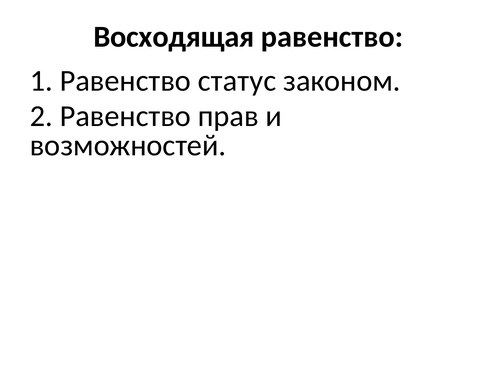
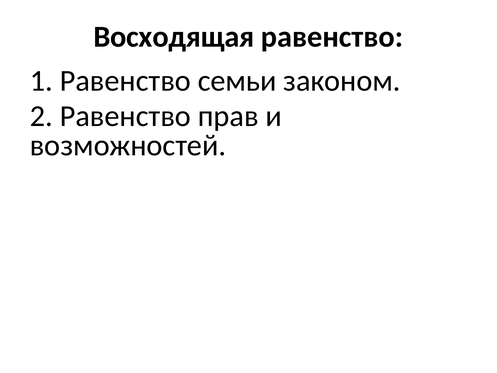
статус: статус -> семьи (237, 81)
